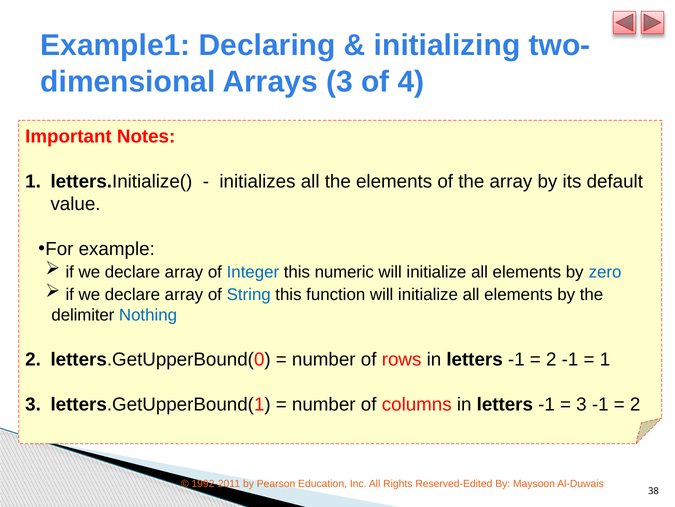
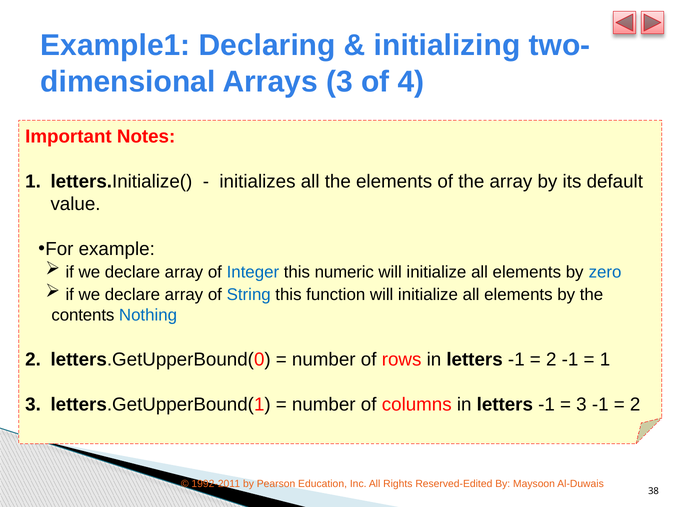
delimiter: delimiter -> contents (83, 315)
